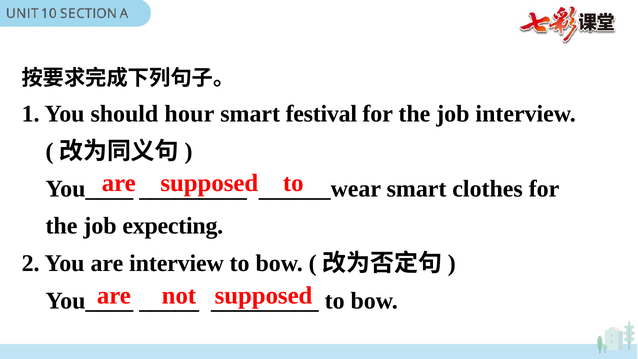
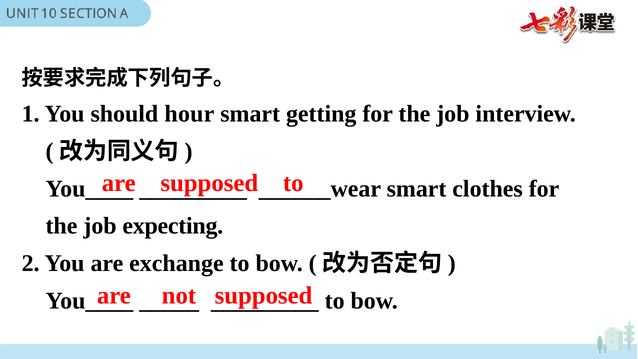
festival: festival -> getting (321, 114)
are interview: interview -> exchange (176, 263)
